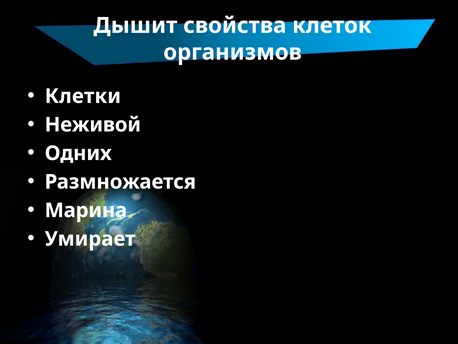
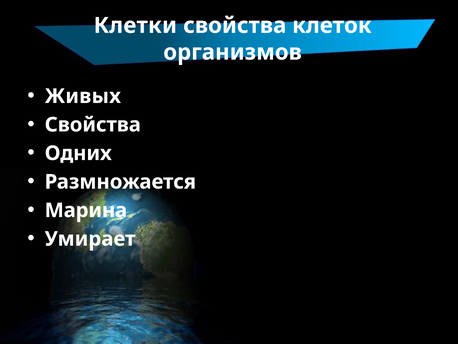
Дышит: Дышит -> Клетки (135, 25)
Клетки: Клетки -> Живых (83, 96)
Неживой: Неживой -> Свойства (93, 125)
